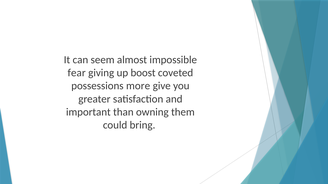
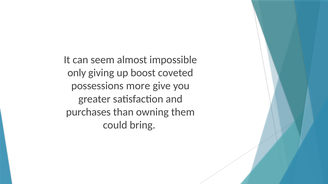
fear: fear -> only (77, 73)
important: important -> purchases (88, 112)
